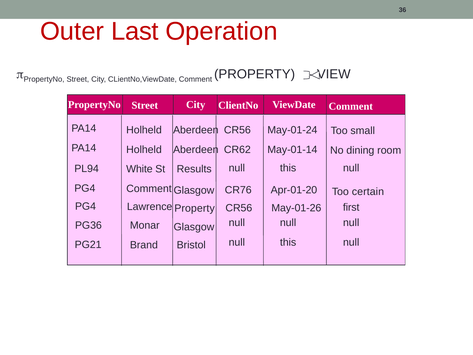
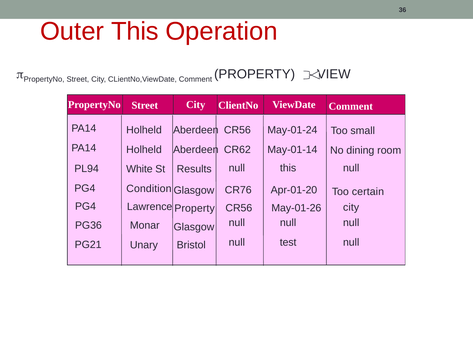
Outer Last: Last -> This (135, 31)
Comment: Comment -> Condition (149, 189)
first: first -> city (351, 207)
null this: this -> test (288, 242)
Brand: Brand -> Unary (144, 245)
